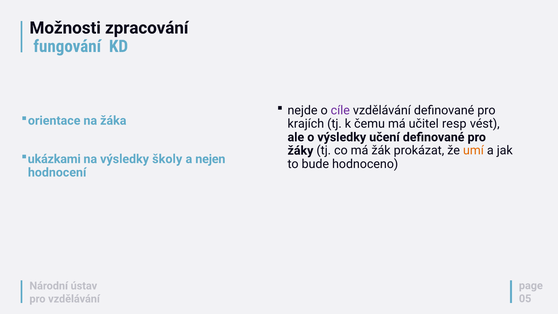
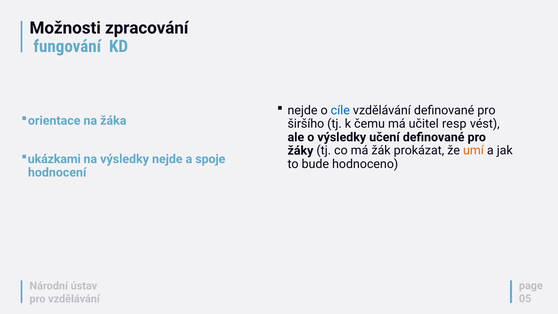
cíle colour: purple -> blue (340, 110)
krajích: krajích -> širšího (306, 124)
výsledky školy: školy -> nejde (167, 159)
nejen: nejen -> spoje (210, 159)
